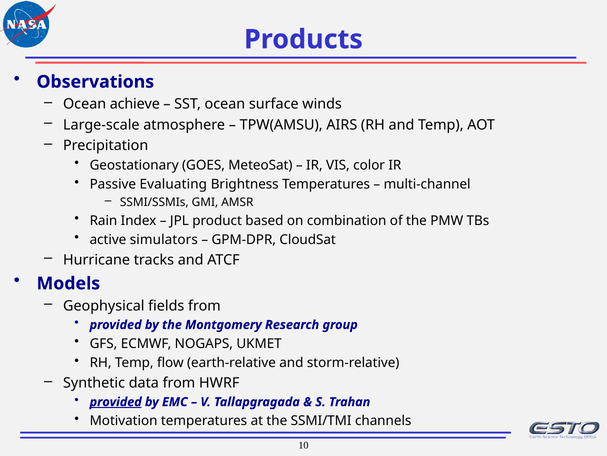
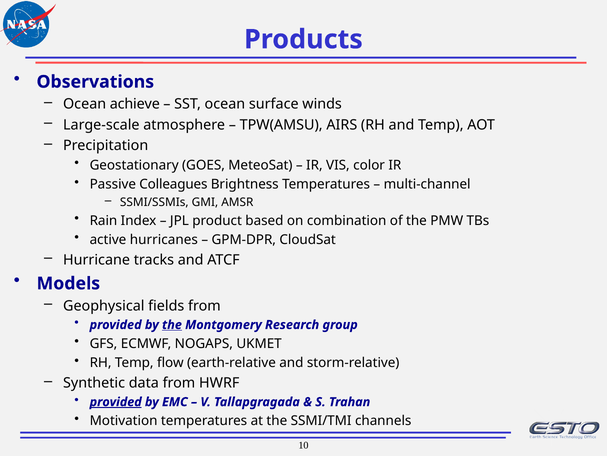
Evaluating: Evaluating -> Colleagues (173, 184)
simulators: simulators -> hurricanes (164, 239)
the underline: none -> present (172, 324)
